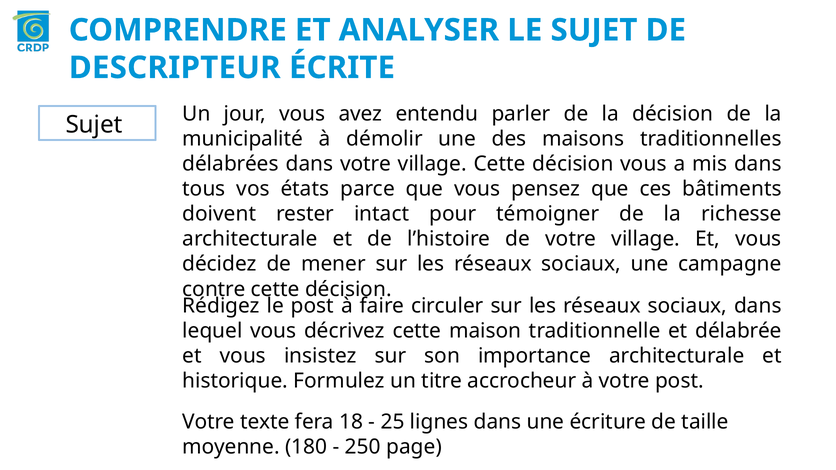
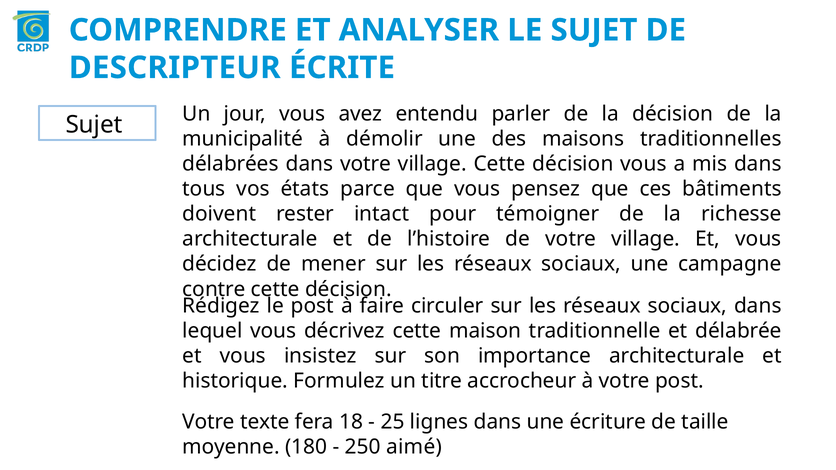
page: page -> aimé (414, 447)
